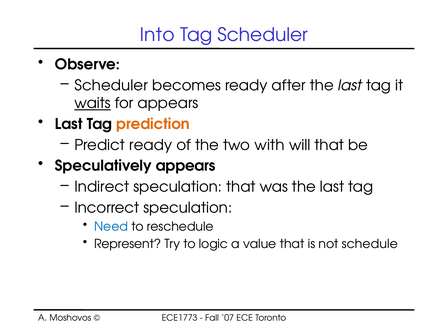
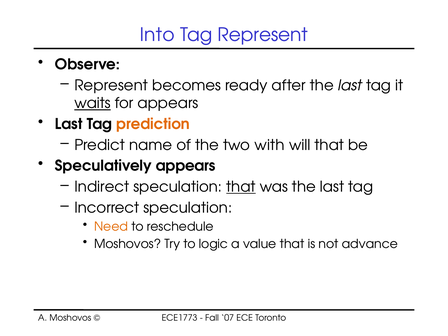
Tag Scheduler: Scheduler -> Represent (263, 35)
Scheduler: Scheduler -> Represent (111, 85)
Predict ready: ready -> name (151, 145)
that underline: none -> present (241, 187)
Need colour: blue -> orange (111, 227)
Represent: Represent -> Moshovos (128, 244)
schedule: schedule -> advance (370, 244)
